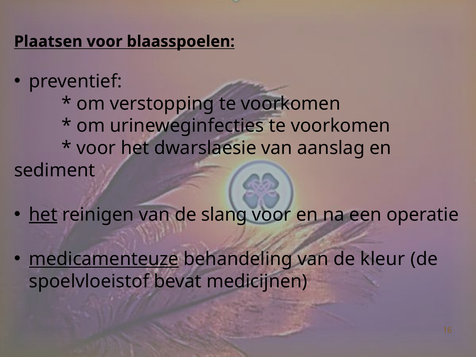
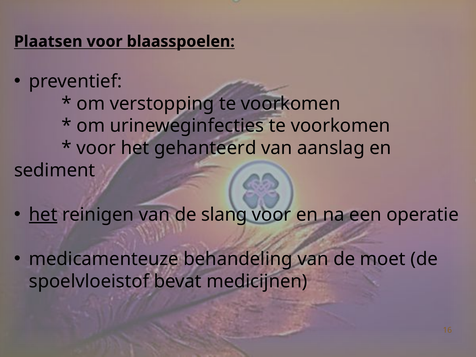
dwarslaesie: dwarslaesie -> gehanteerd (205, 148)
medicamenteuze underline: present -> none (104, 259)
kleur: kleur -> moet (383, 259)
